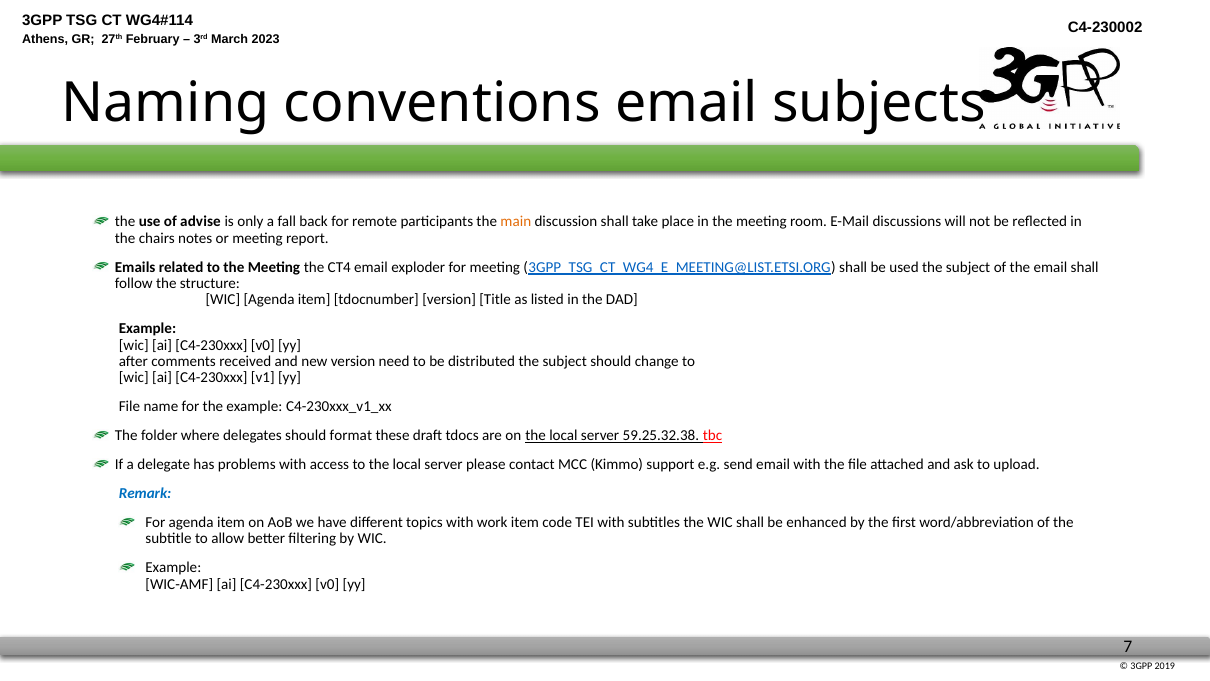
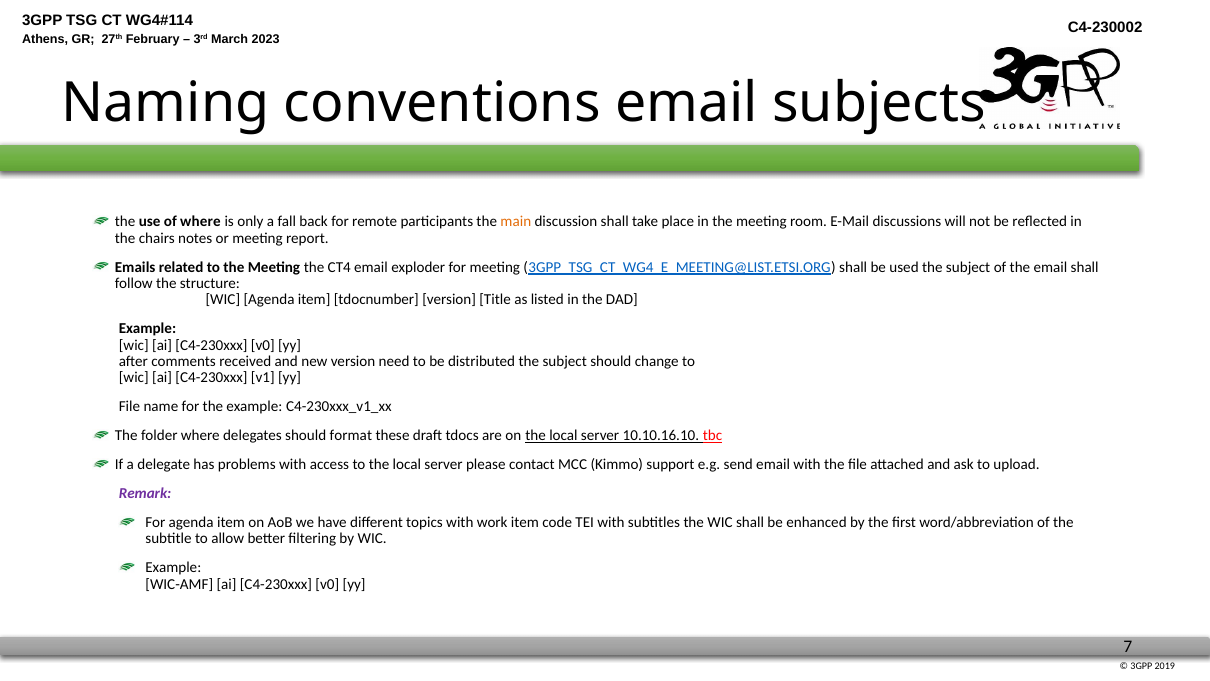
of advise: advise -> where (200, 222)
59.25.32.38: 59.25.32.38 -> 10.10.16.10 (661, 436)
Remark colour: blue -> purple (145, 493)
